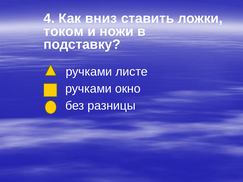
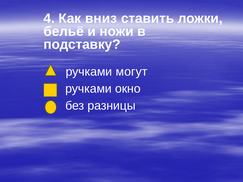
током: током -> бельё (64, 32)
листе: листе -> могут (132, 72)
